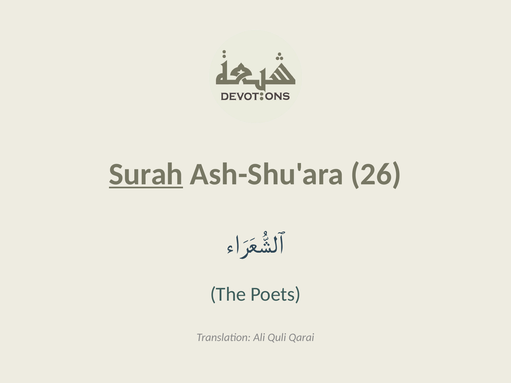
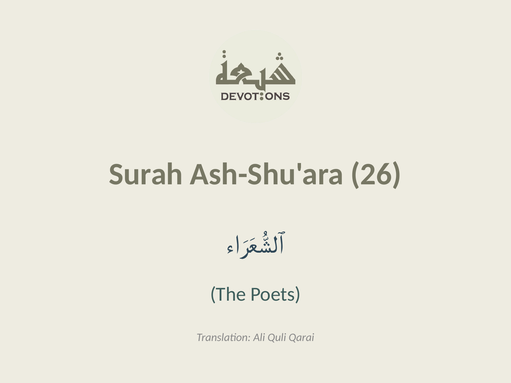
Surah underline: present -> none (146, 174)
